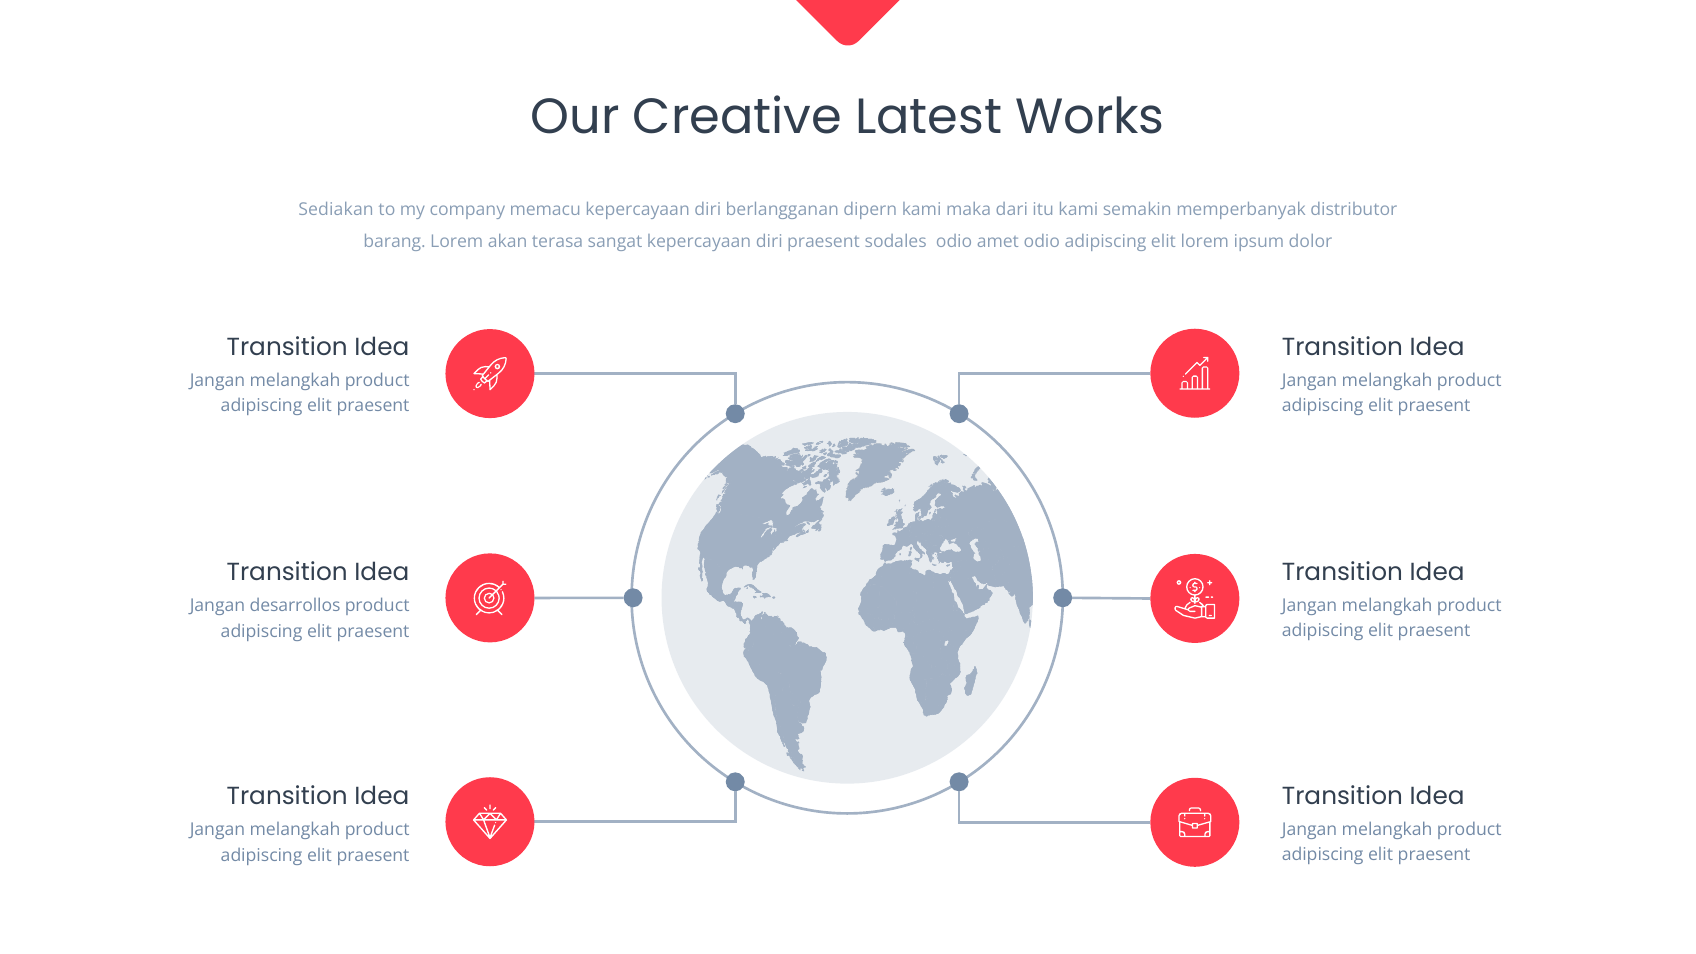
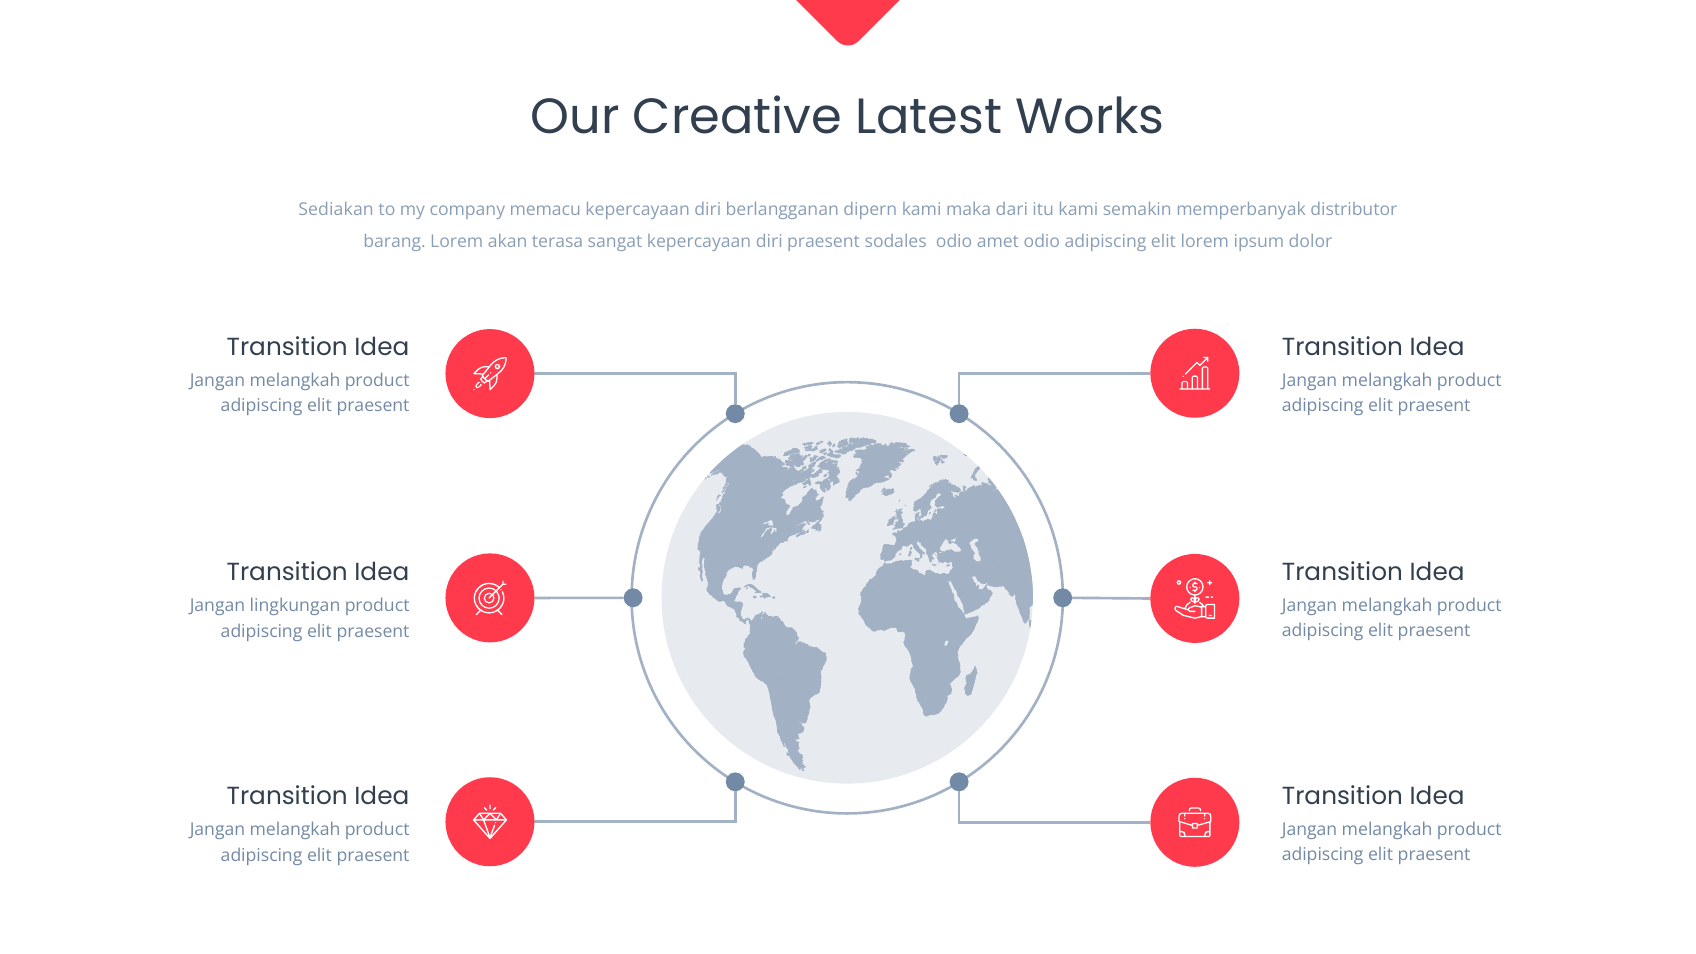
desarrollos: desarrollos -> lingkungan (295, 606)
